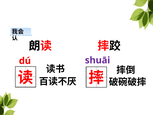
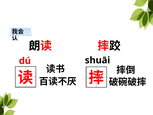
shuāi colour: purple -> black (97, 60)
